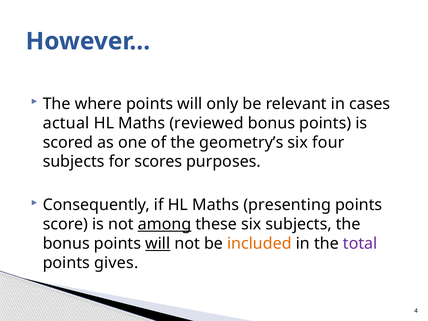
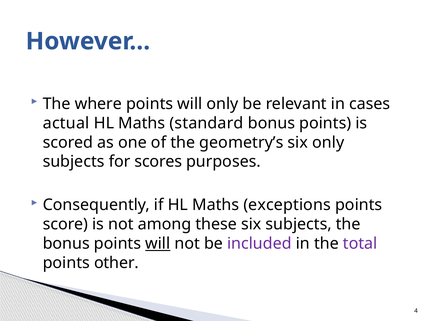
reviewed: reviewed -> standard (207, 123)
six four: four -> only (328, 142)
presenting: presenting -> exceptions (287, 205)
among underline: present -> none (165, 224)
included colour: orange -> purple (259, 244)
gives: gives -> other (116, 263)
